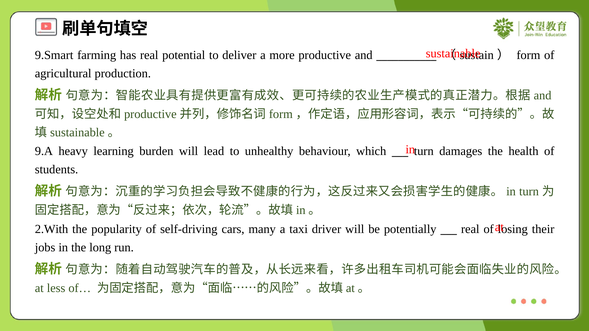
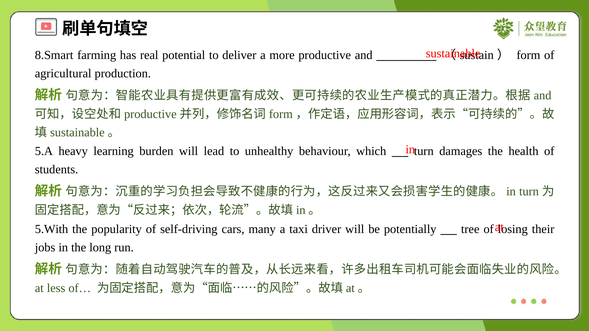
9.Smart: 9.Smart -> 8.Smart (54, 55)
9.A: 9.A -> 5.A (44, 151)
2.With: 2.With -> 5.With (52, 229)
real: real -> tree (470, 229)
